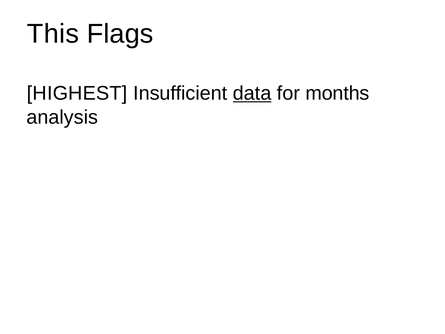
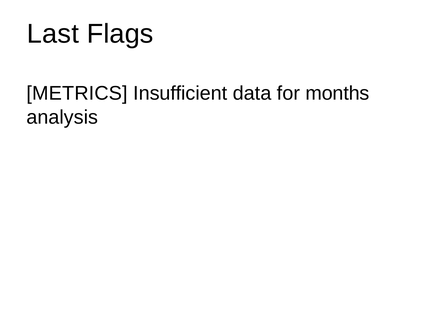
This: This -> Last (53, 34)
HIGHEST: HIGHEST -> METRICS (77, 93)
data underline: present -> none (252, 93)
